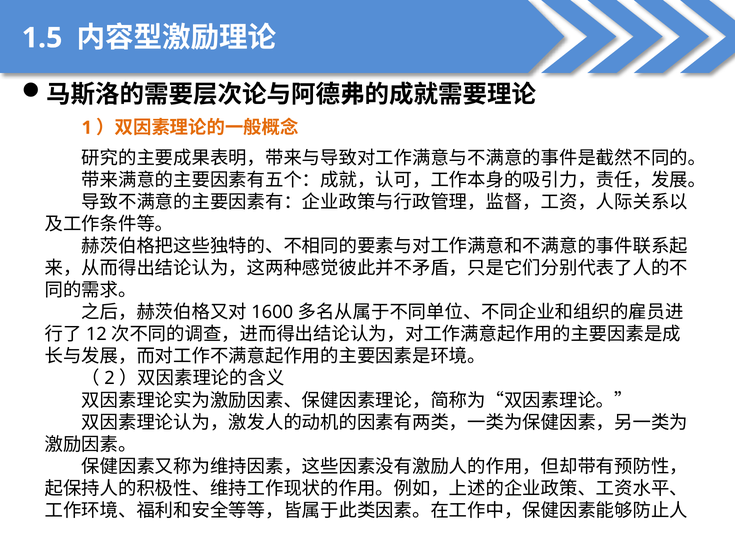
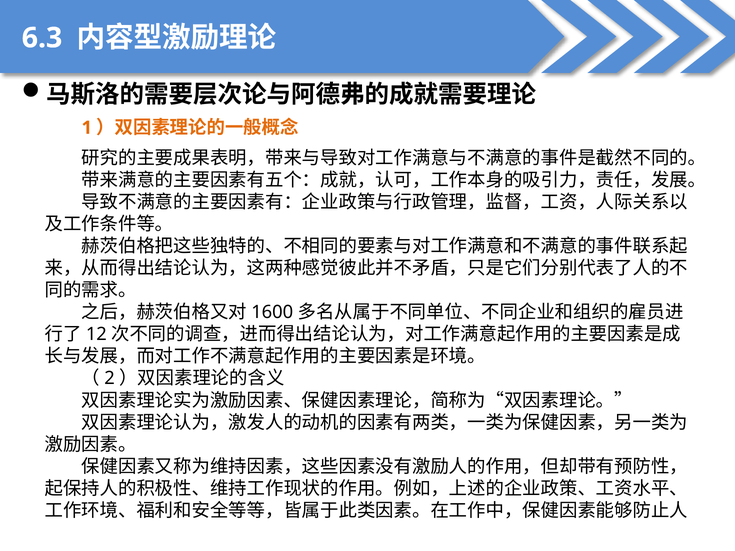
1.5: 1.5 -> 6.3 (42, 38)
